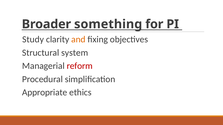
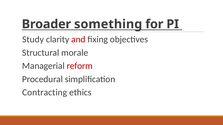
and colour: orange -> red (78, 40)
system: system -> morale (75, 53)
Appropriate: Appropriate -> Contracting (45, 93)
